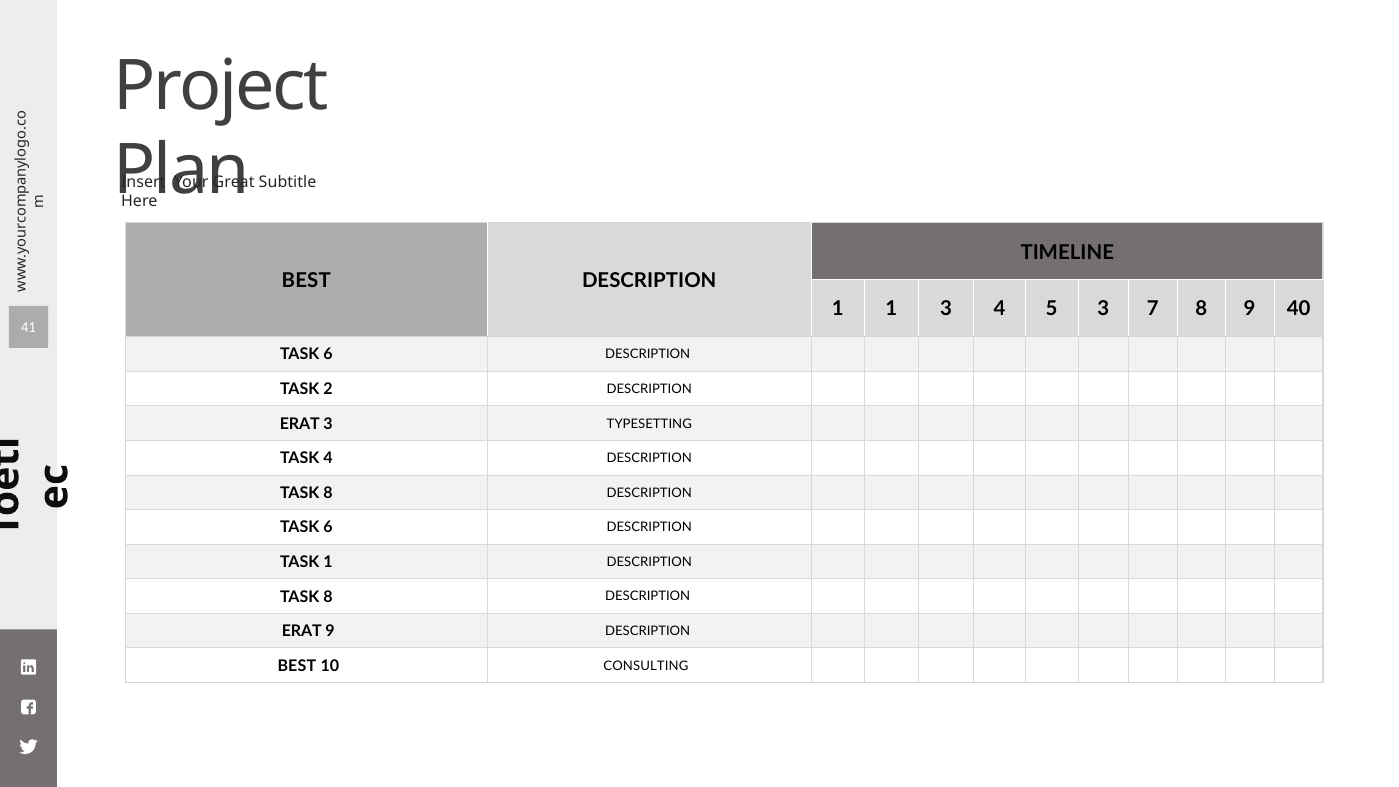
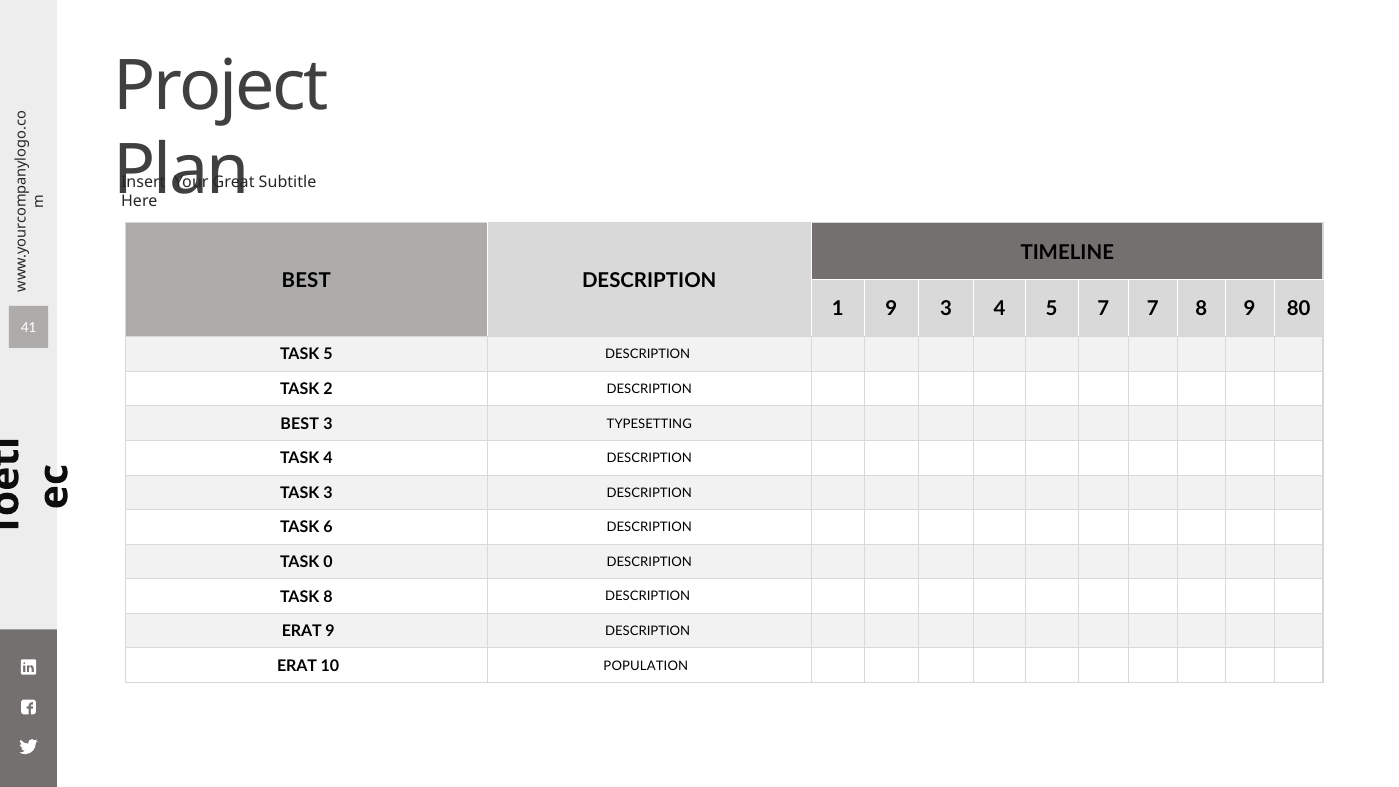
1 1: 1 -> 9 (891, 309)
5 3: 3 -> 7 (1103, 309)
40: 40 -> 80 (1299, 309)
6: 6 -> 5 (328, 355)
ERAT: ERAT -> BEST (300, 424)
8: 8 -> 3 (328, 493)
TASK 1: 1 -> 0 (328, 562)
BEST: BEST -> ERAT (297, 666)
CONSULTING: CONSULTING -> POPULATION (646, 666)
